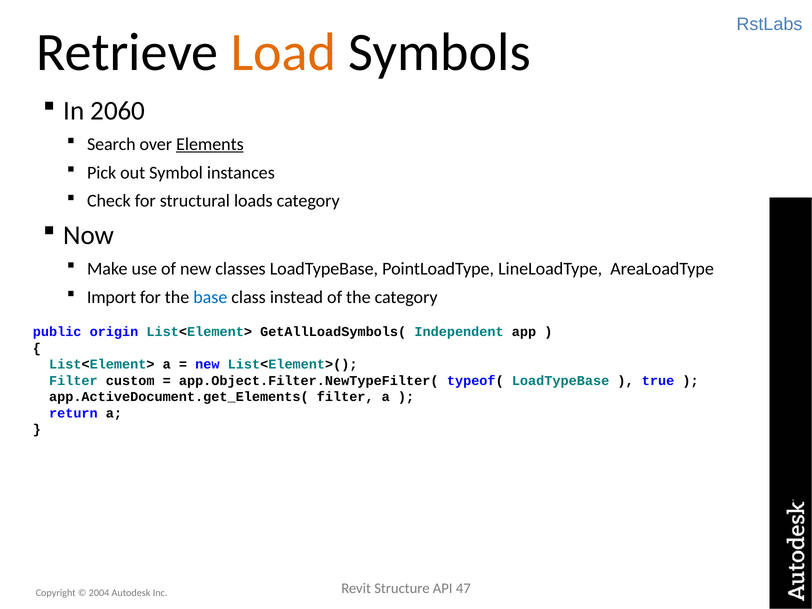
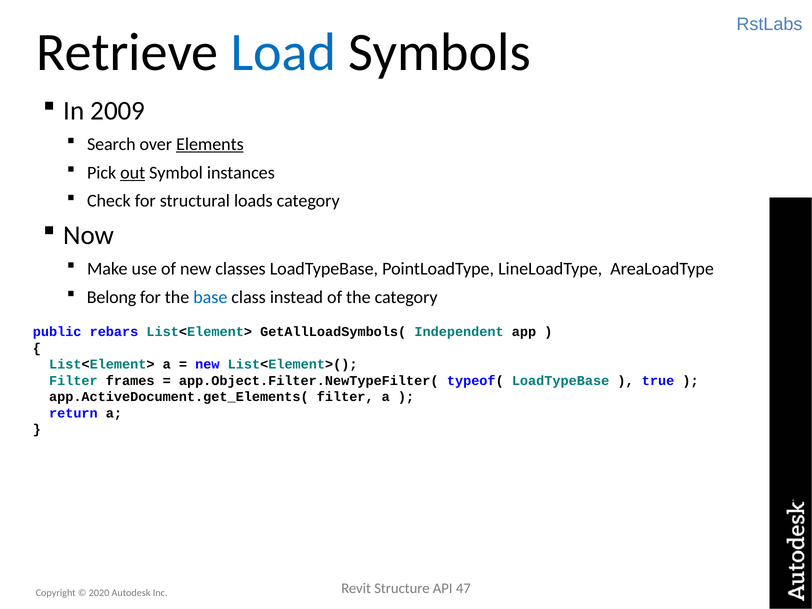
Load colour: orange -> blue (283, 52)
2060: 2060 -> 2009 (118, 111)
out underline: none -> present (133, 173)
Import: Import -> Belong (112, 297)
origin: origin -> rebars (114, 332)
custom: custom -> frames (130, 381)
2004: 2004 -> 2020 (99, 593)
